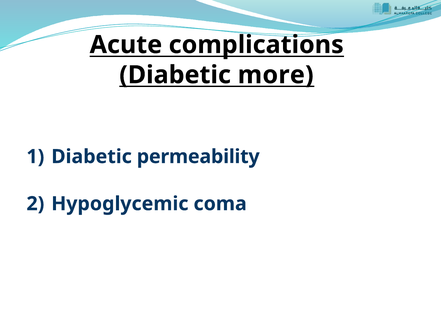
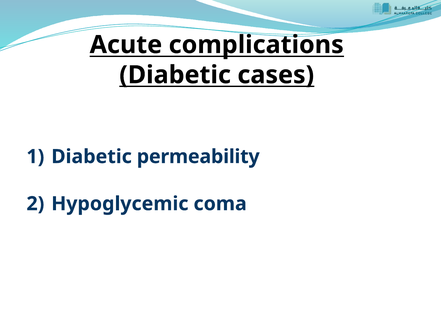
more: more -> cases (276, 75)
